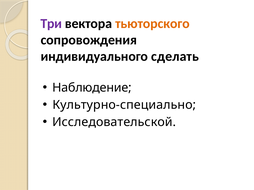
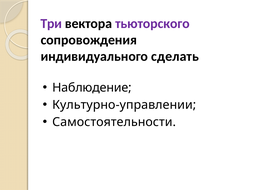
тьюторского colour: orange -> purple (152, 24)
Культурно-специально: Культурно-специально -> Культурно-управлении (124, 105)
Исследовательской: Исследовательской -> Самостоятельности (114, 122)
